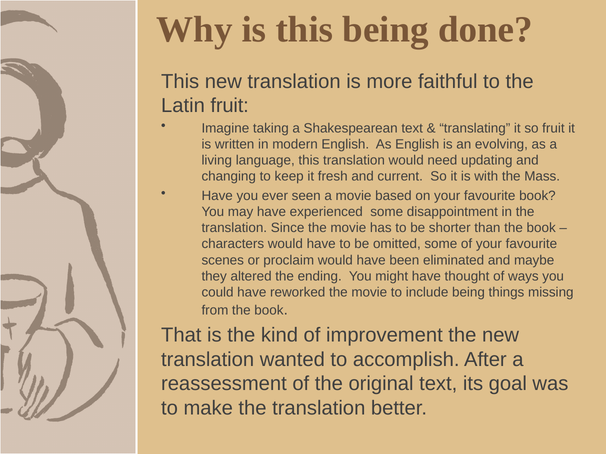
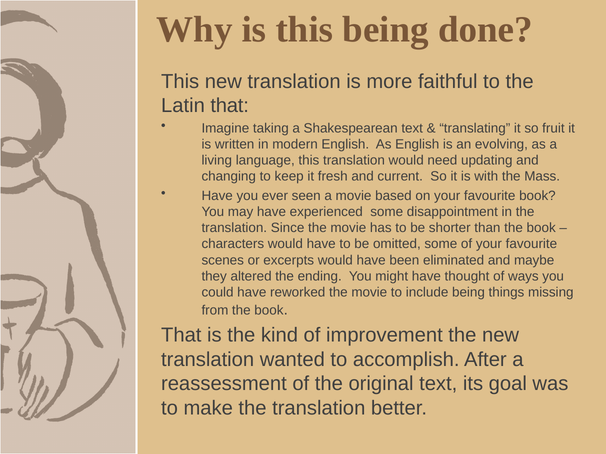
Latin fruit: fruit -> that (230, 106)
proclaim: proclaim -> excerpts (289, 260)
